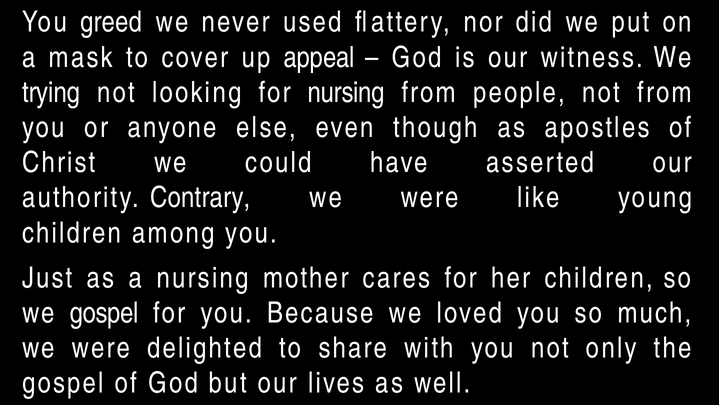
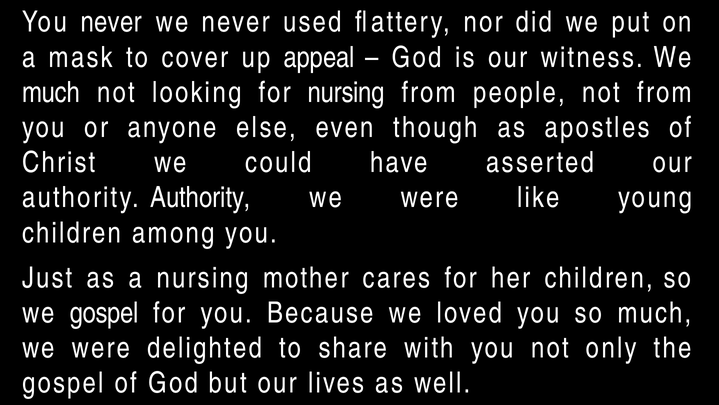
You greed: greed -> never (111, 22)
trying: trying -> much (51, 92)
authority Contrary: Contrary -> Authority (200, 197)
